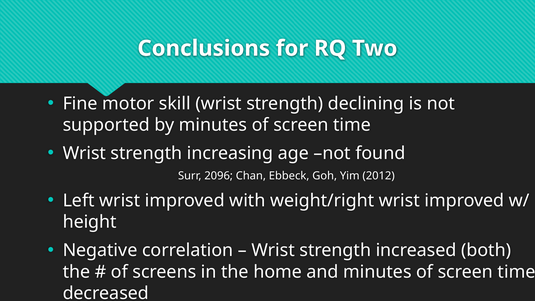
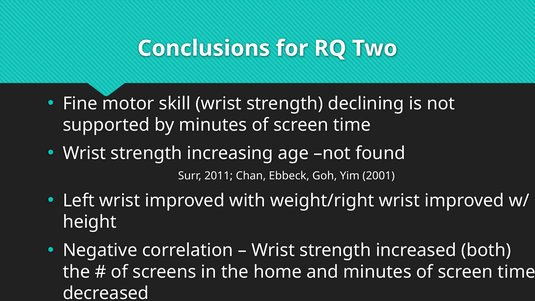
2096: 2096 -> 2011 (219, 176)
2012: 2012 -> 2001 (379, 176)
